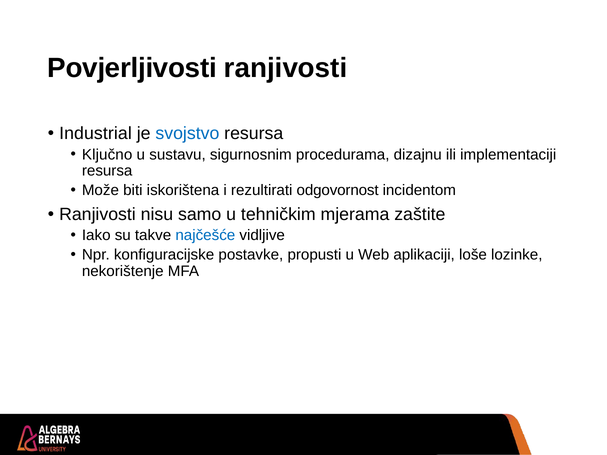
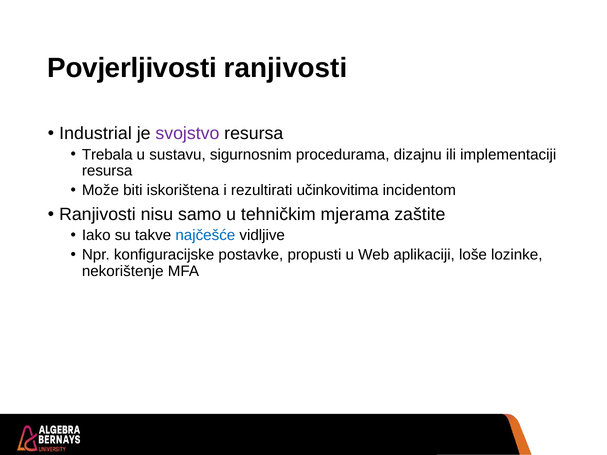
svojstvo colour: blue -> purple (187, 134)
Ključno: Ključno -> Trebala (107, 155)
odgovornost: odgovornost -> učinkovitima (338, 191)
